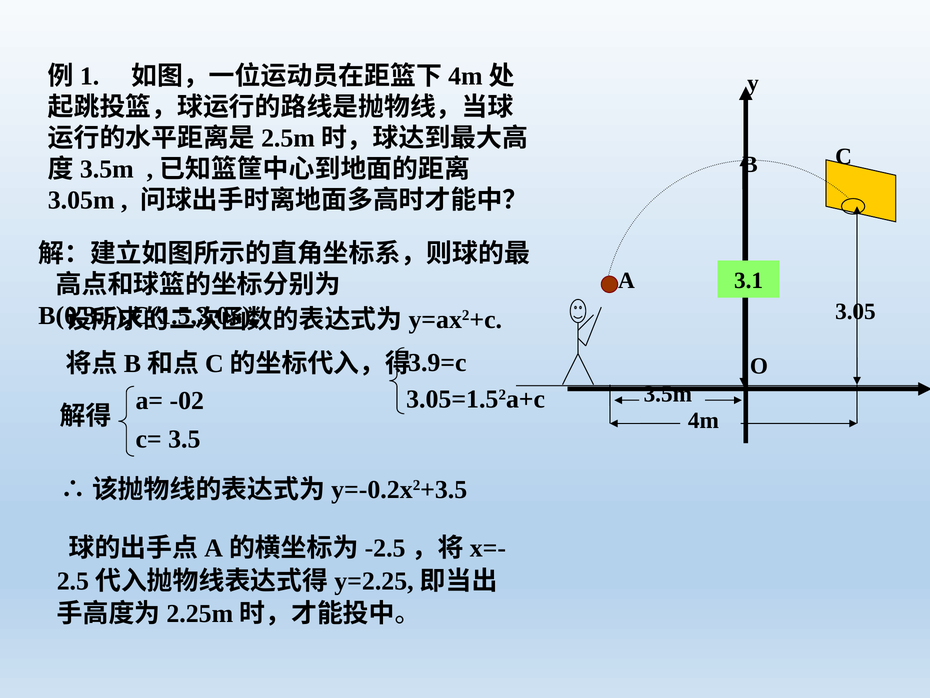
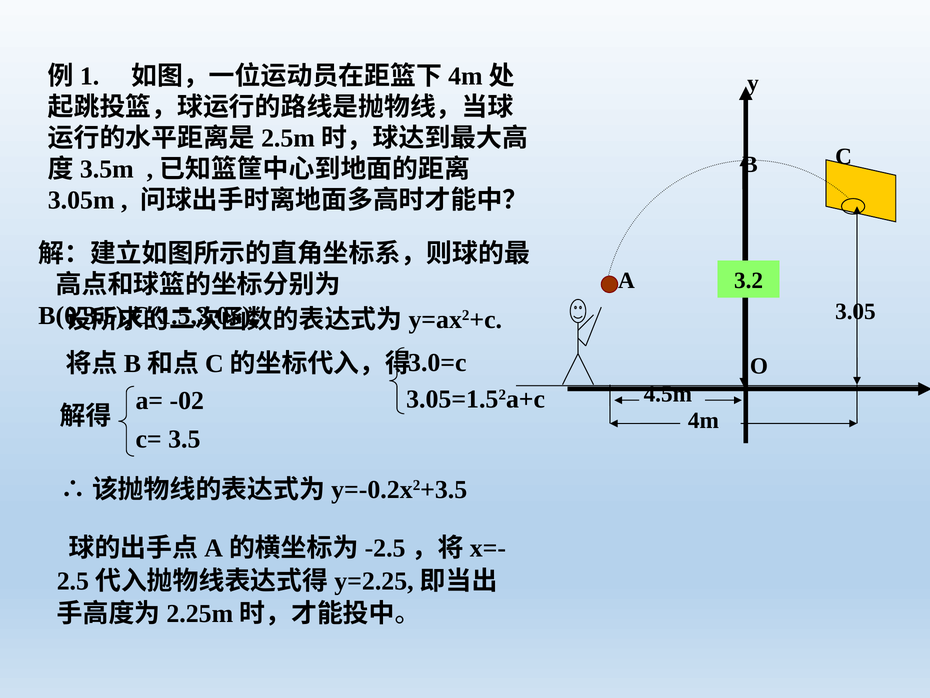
3.1: 3.1 -> 3.2 (749, 281)
3.9=c: 3.9=c -> 3.0=c (437, 362)
3.5m: 3.5m -> 4.5m (668, 394)
